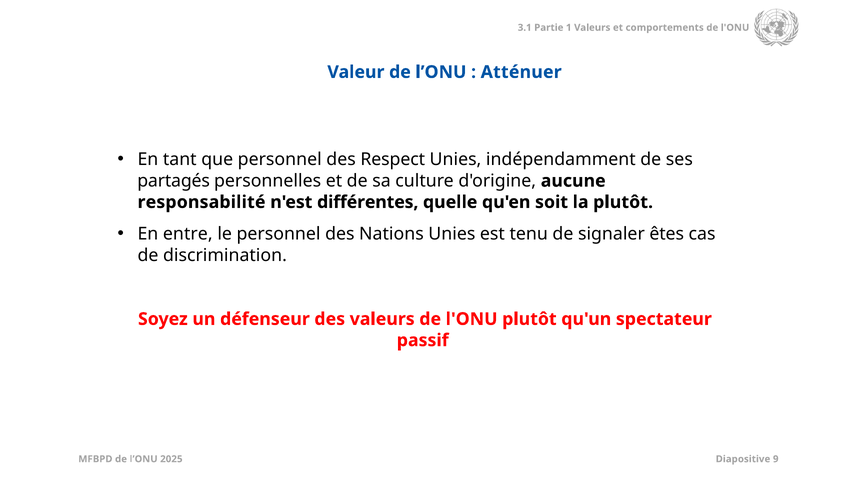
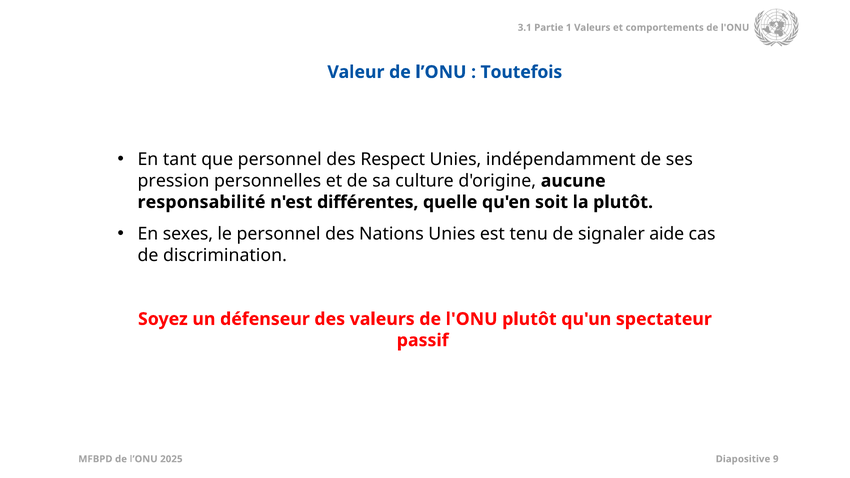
Atténuer: Atténuer -> Toutefois (521, 72)
partagés: partagés -> pression (173, 181)
entre: entre -> sexes (188, 234)
êtes: êtes -> aide (667, 234)
